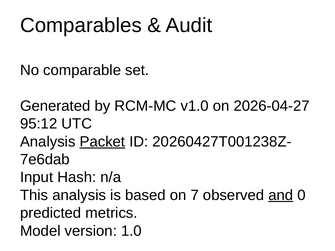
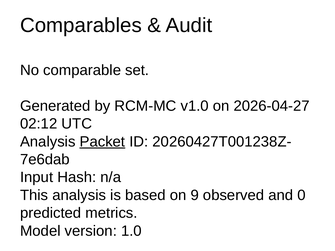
95:12: 95:12 -> 02:12 (39, 124)
7: 7 -> 9 (195, 195)
and underline: present -> none (281, 195)
